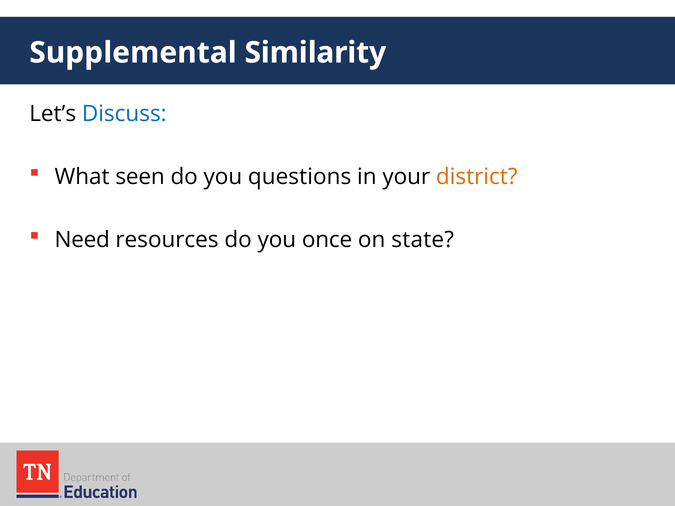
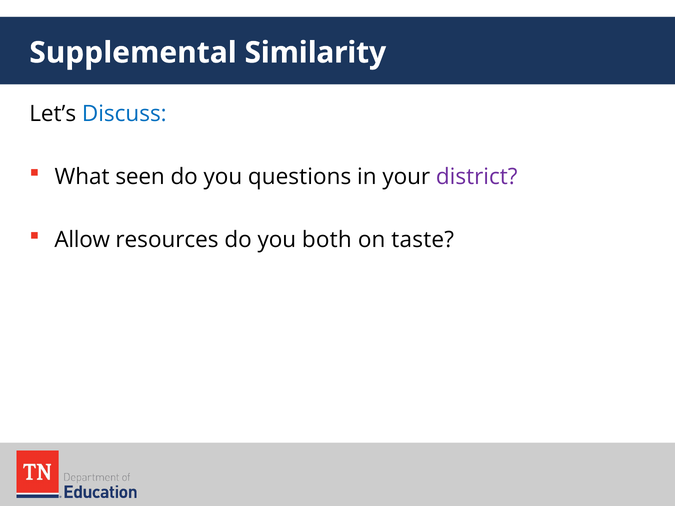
district colour: orange -> purple (477, 177)
Need: Need -> Allow (82, 240)
once: once -> both (327, 240)
state: state -> taste (423, 240)
